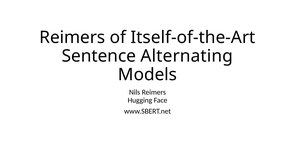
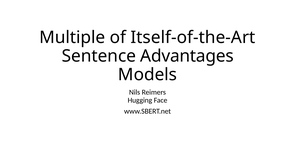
Reimers: Reimers -> Multiple (72, 37)
Alternating: Alternating -> Advantages (187, 56)
